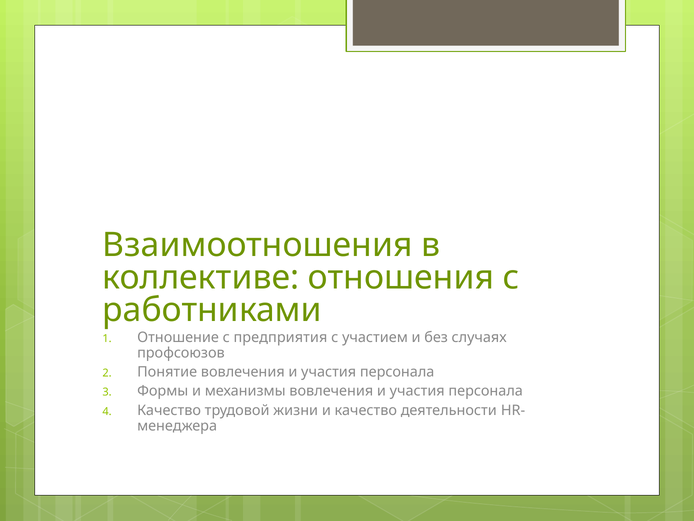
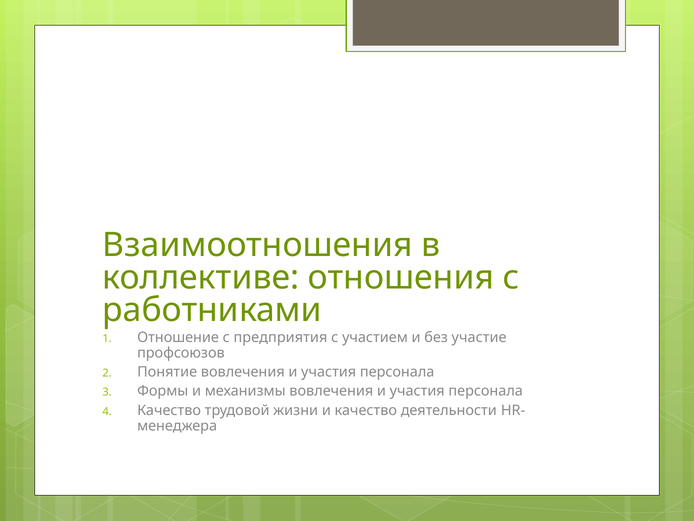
случаях: случаях -> участие (479, 337)
